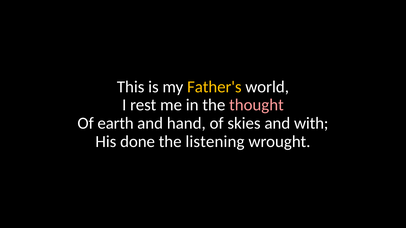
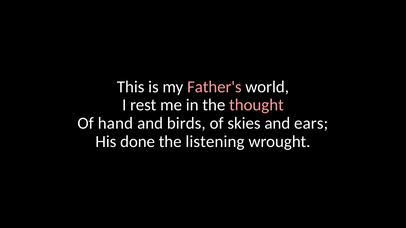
Father's colour: yellow -> pink (214, 87)
earth: earth -> hand (115, 124)
hand: hand -> birds (186, 124)
with: with -> ears (311, 124)
